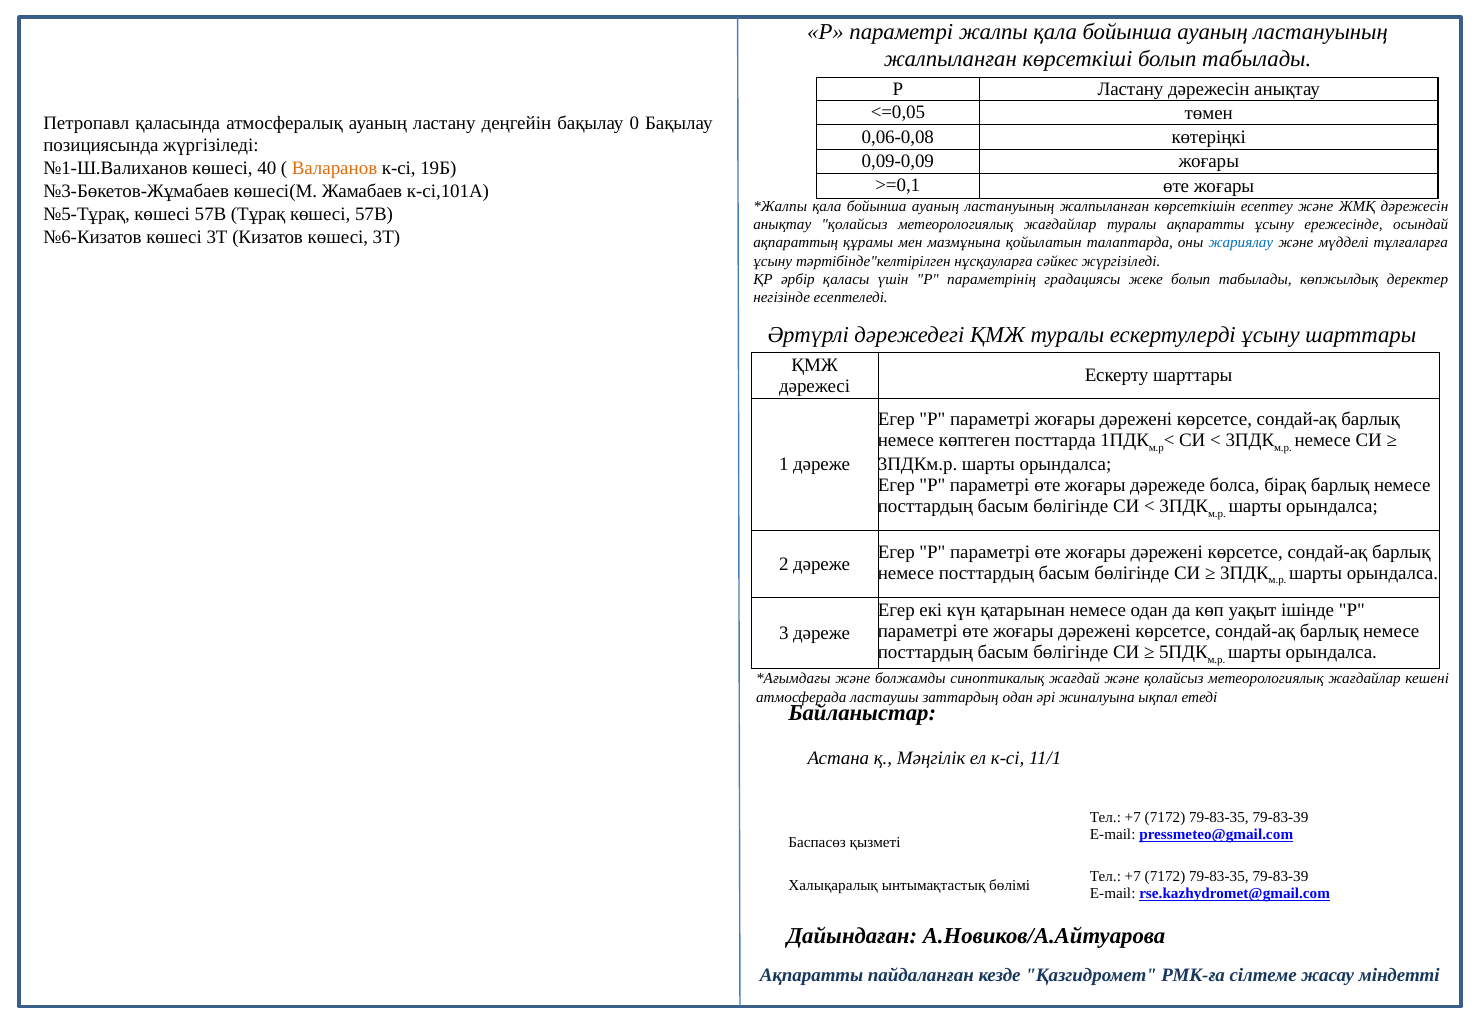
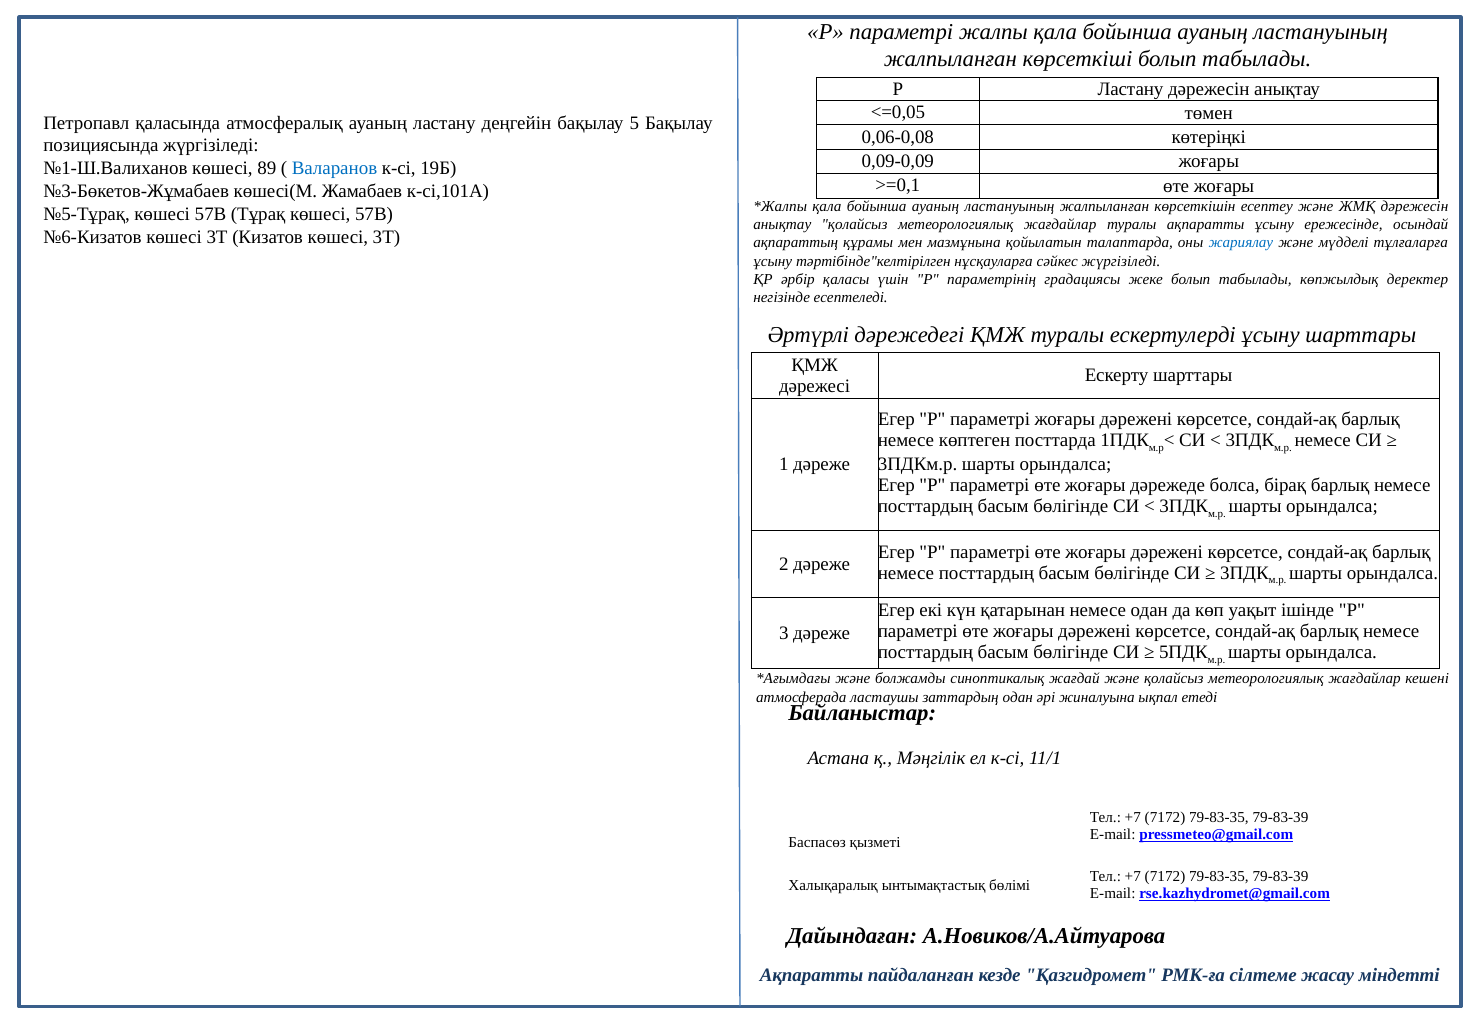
0: 0 -> 5 (634, 123)
40: 40 -> 89 (267, 168)
Валаранов colour: orange -> blue (335, 168)
